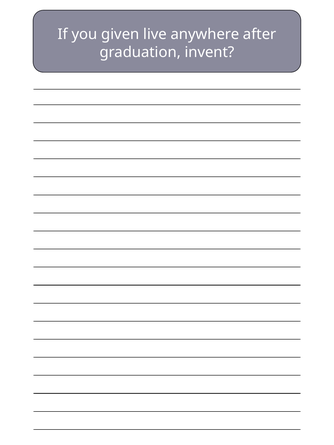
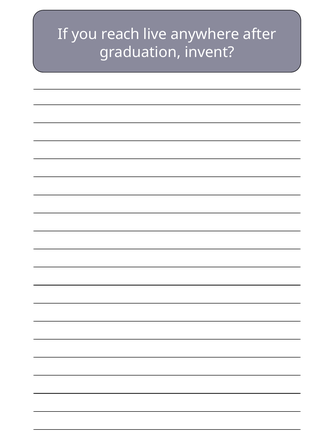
given: given -> reach (120, 34)
